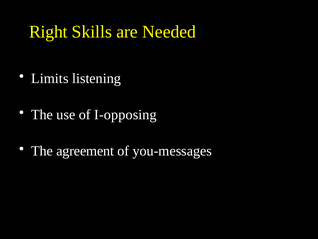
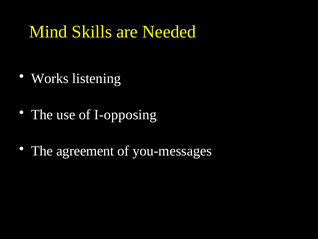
Right: Right -> Mind (48, 32)
Limits: Limits -> Works (50, 78)
